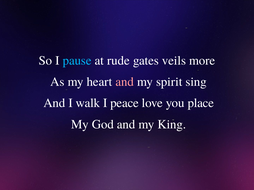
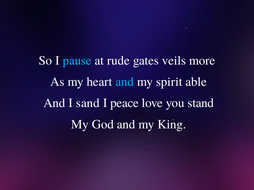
and colour: pink -> light blue (125, 82)
sing: sing -> able (196, 82)
walk: walk -> sand (88, 103)
place: place -> stand (201, 103)
